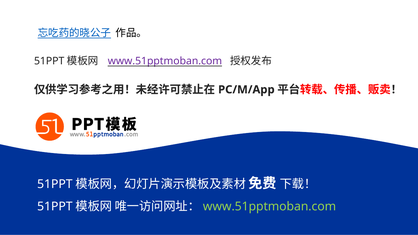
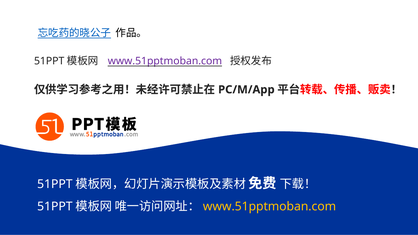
www.51pptmoban.com colour: light green -> yellow (269, 207)
